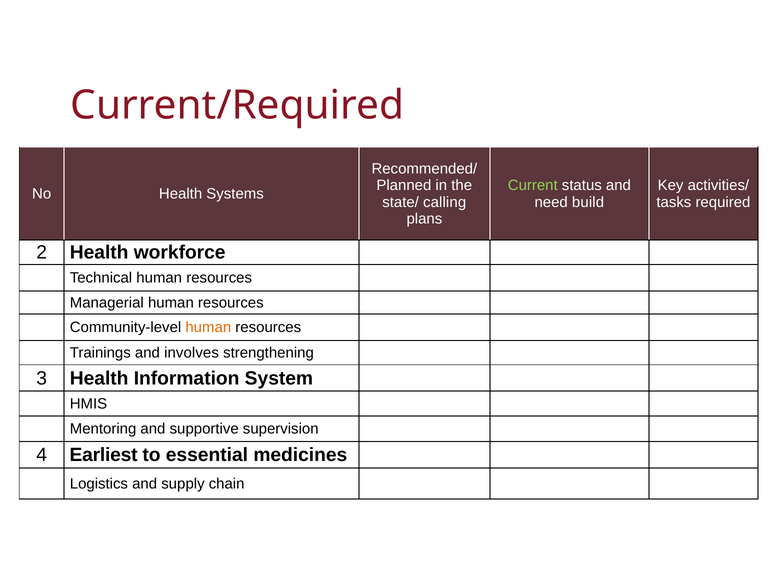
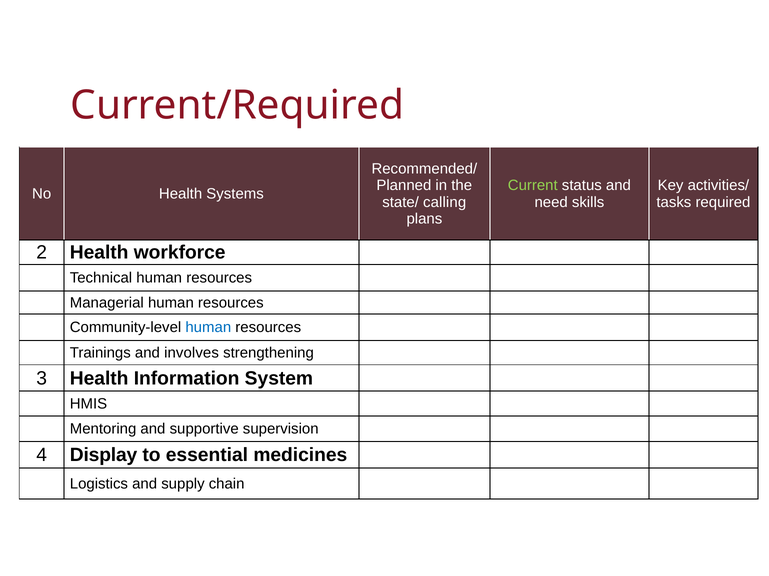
build: build -> skills (588, 203)
human colour: orange -> blue (208, 328)
Earliest: Earliest -> Display (104, 456)
